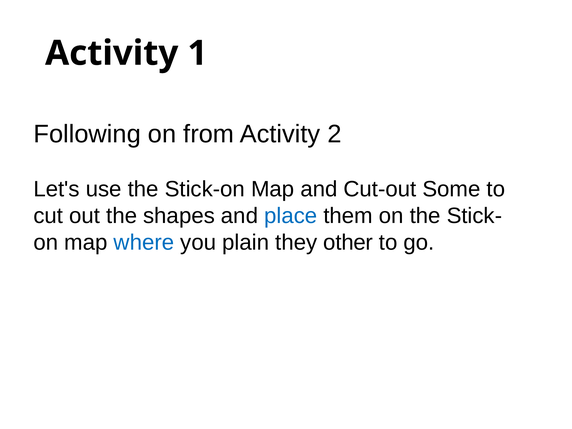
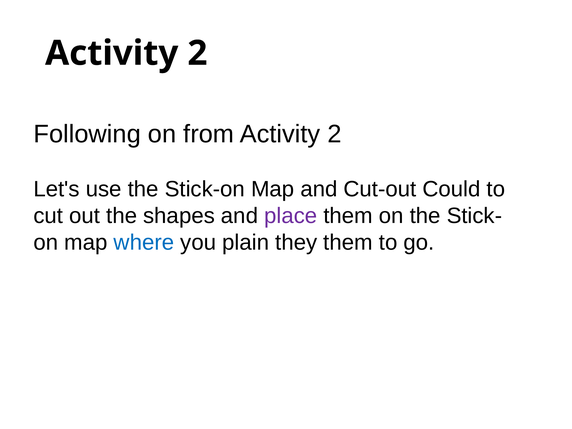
1: 1 -> 2 (197, 53)
Some: Some -> Could (452, 189)
place colour: blue -> purple (291, 216)
they other: other -> them (348, 243)
